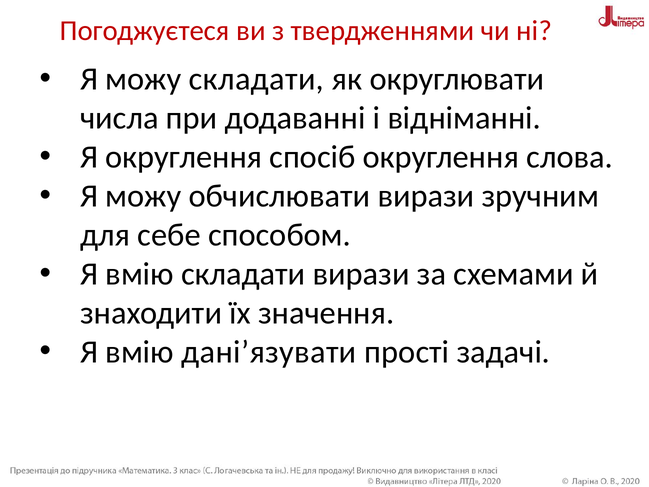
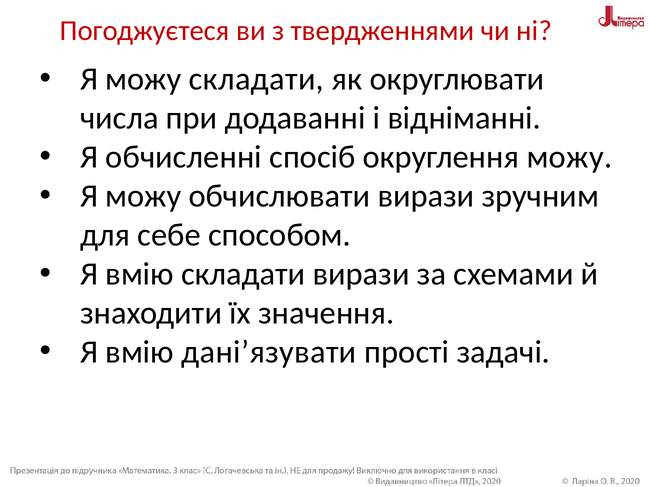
Я округлення: округлення -> обчисленні (184, 157)
округлення слова: слова -> можу (569, 157)
